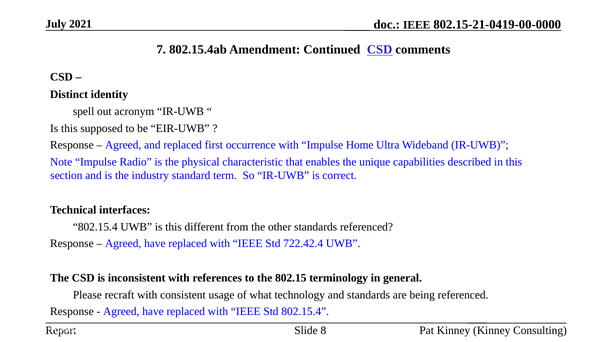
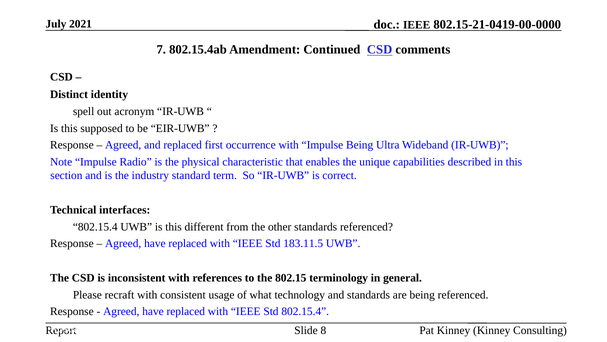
Impulse Home: Home -> Being (360, 145)
722.42.4: 722.42.4 -> 183.11.5 (303, 243)
